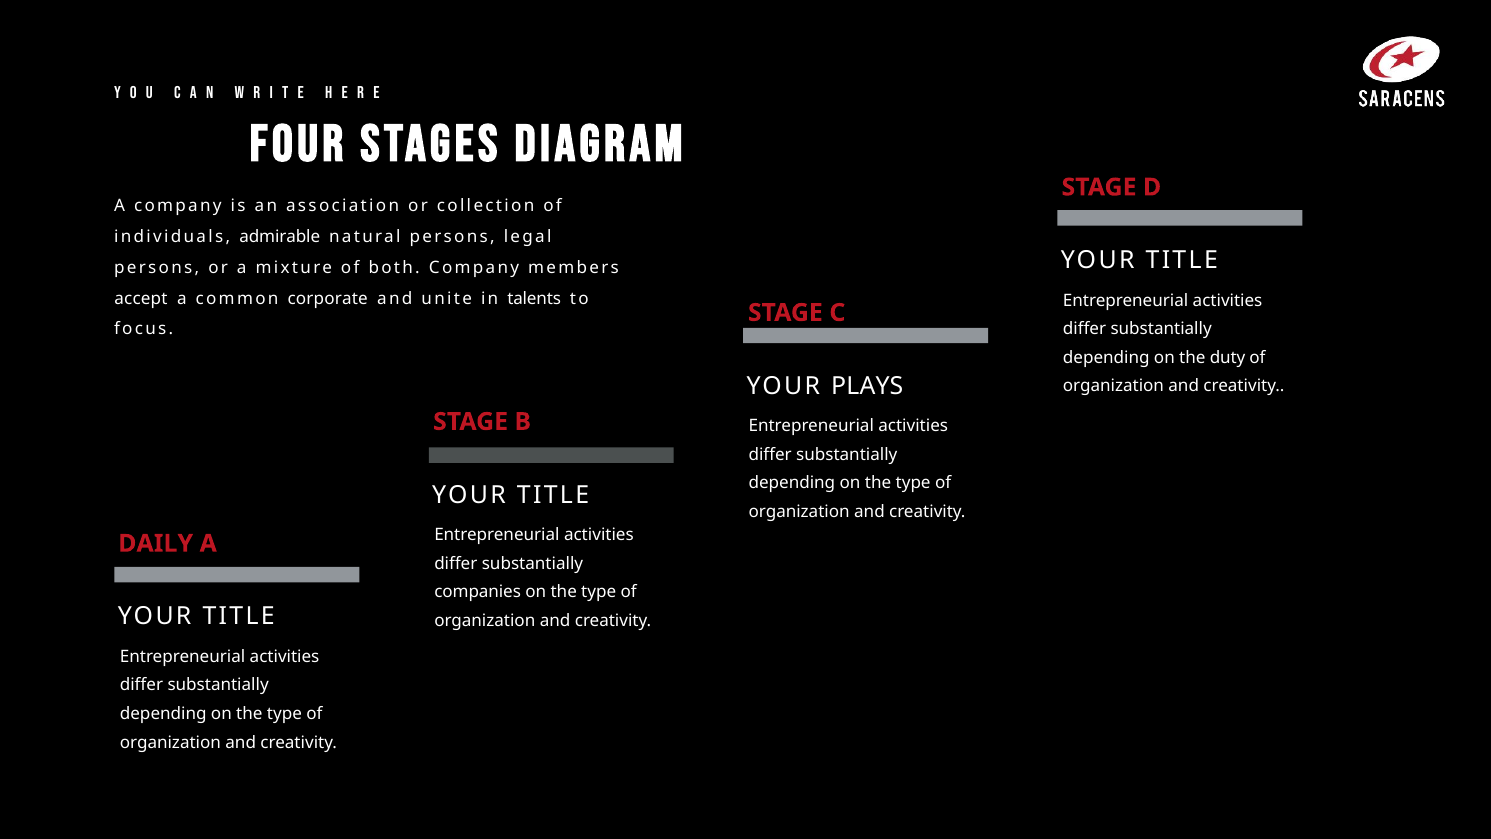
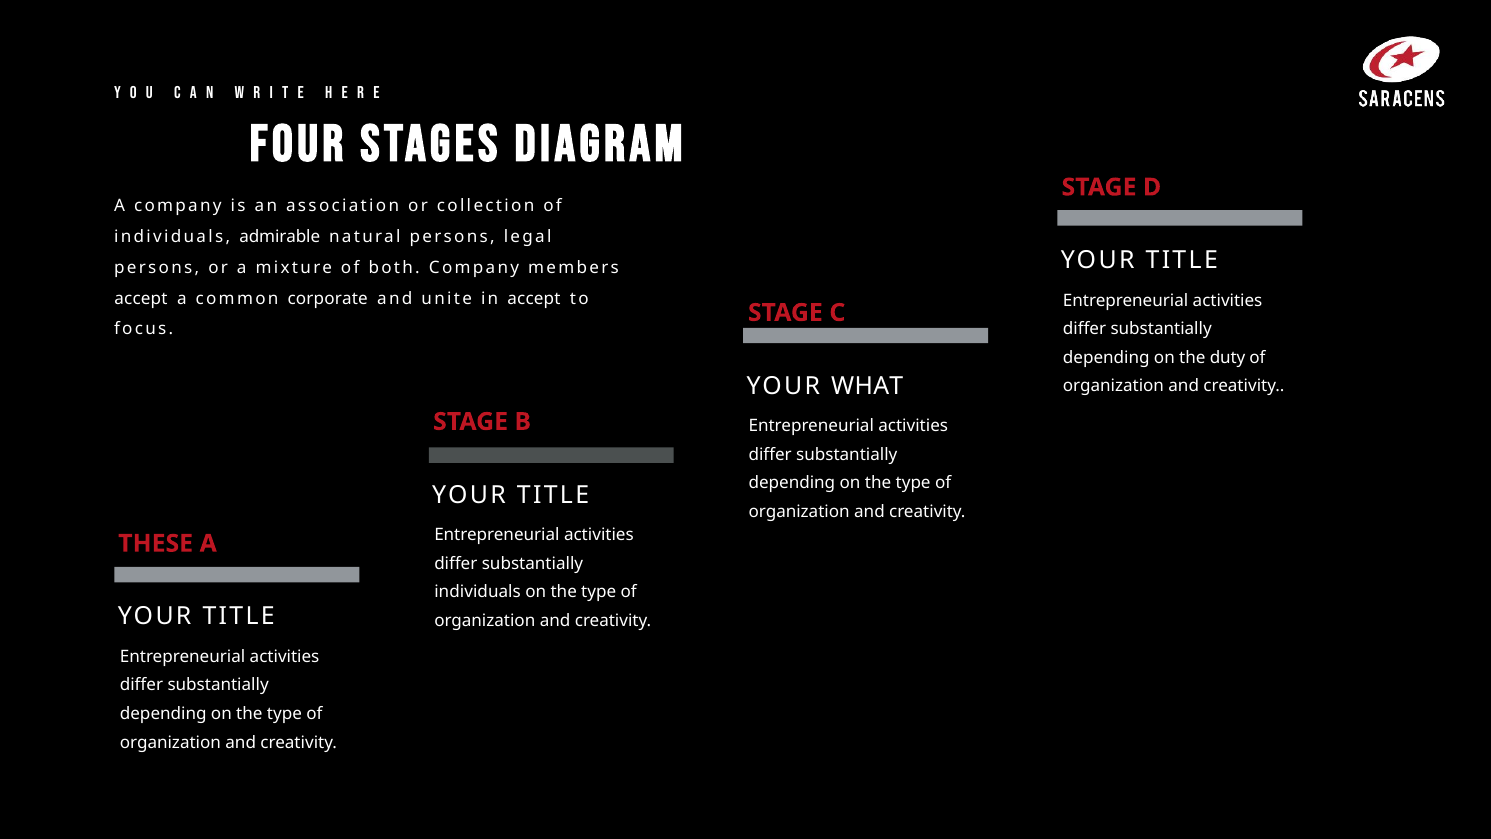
in talents: talents -> accept (534, 298)
PLAYS: PLAYS -> WHAT (867, 386)
DAILY: DAILY -> THESE (156, 543)
companies: companies -> individuals (478, 592)
